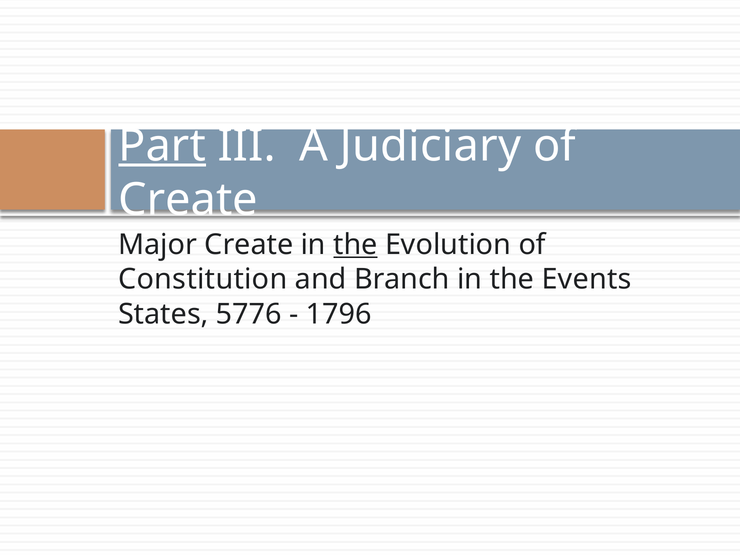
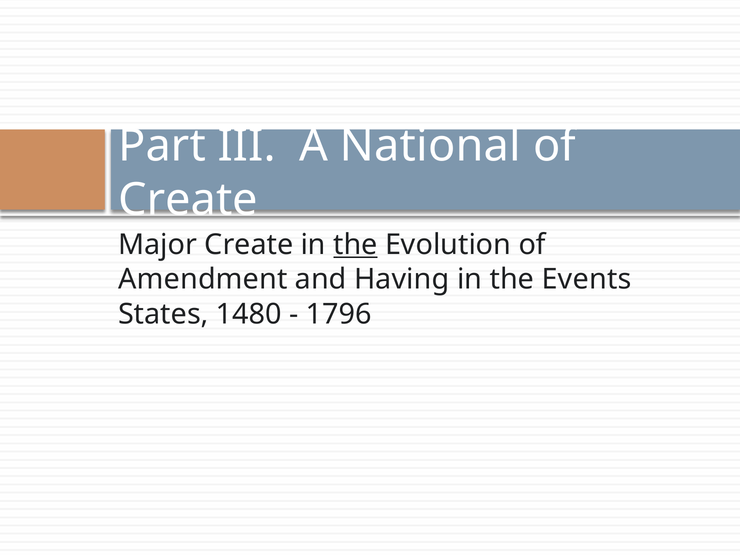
Part underline: present -> none (162, 146)
Judiciary: Judiciary -> National (430, 146)
Constitution: Constitution -> Amendment (203, 279)
Branch: Branch -> Having (402, 279)
5776: 5776 -> 1480 (249, 314)
